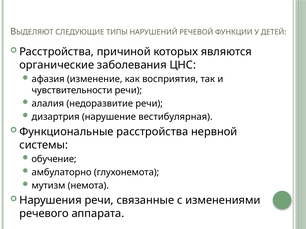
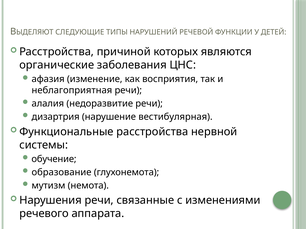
чувствительности: чувствительности -> неблагоприятная (72, 91)
амбулаторно: амбулаторно -> образование (62, 173)
